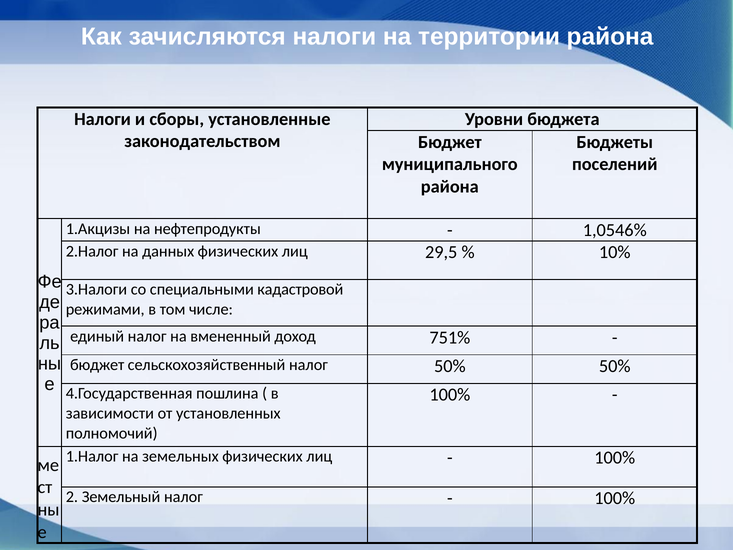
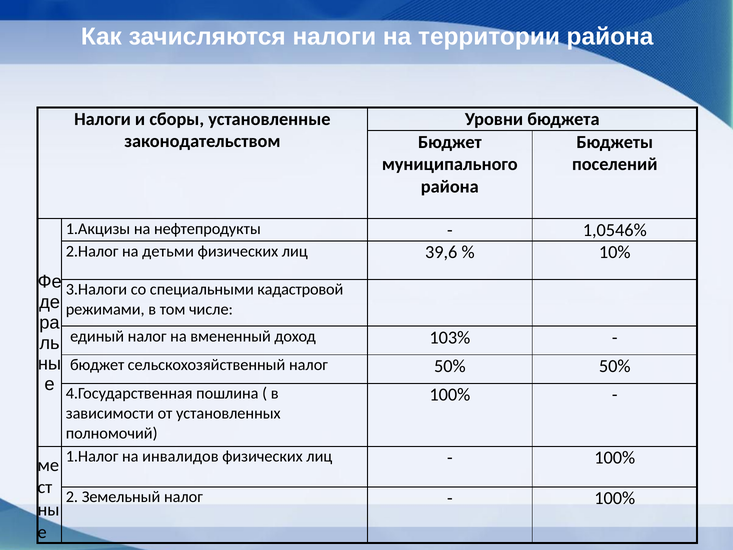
данных: данных -> детьми (168, 251)
29,5: 29,5 -> 39,6 (441, 252)
751%: 751% -> 103% (450, 337)
земельных: земельных -> инвалидов (180, 456)
